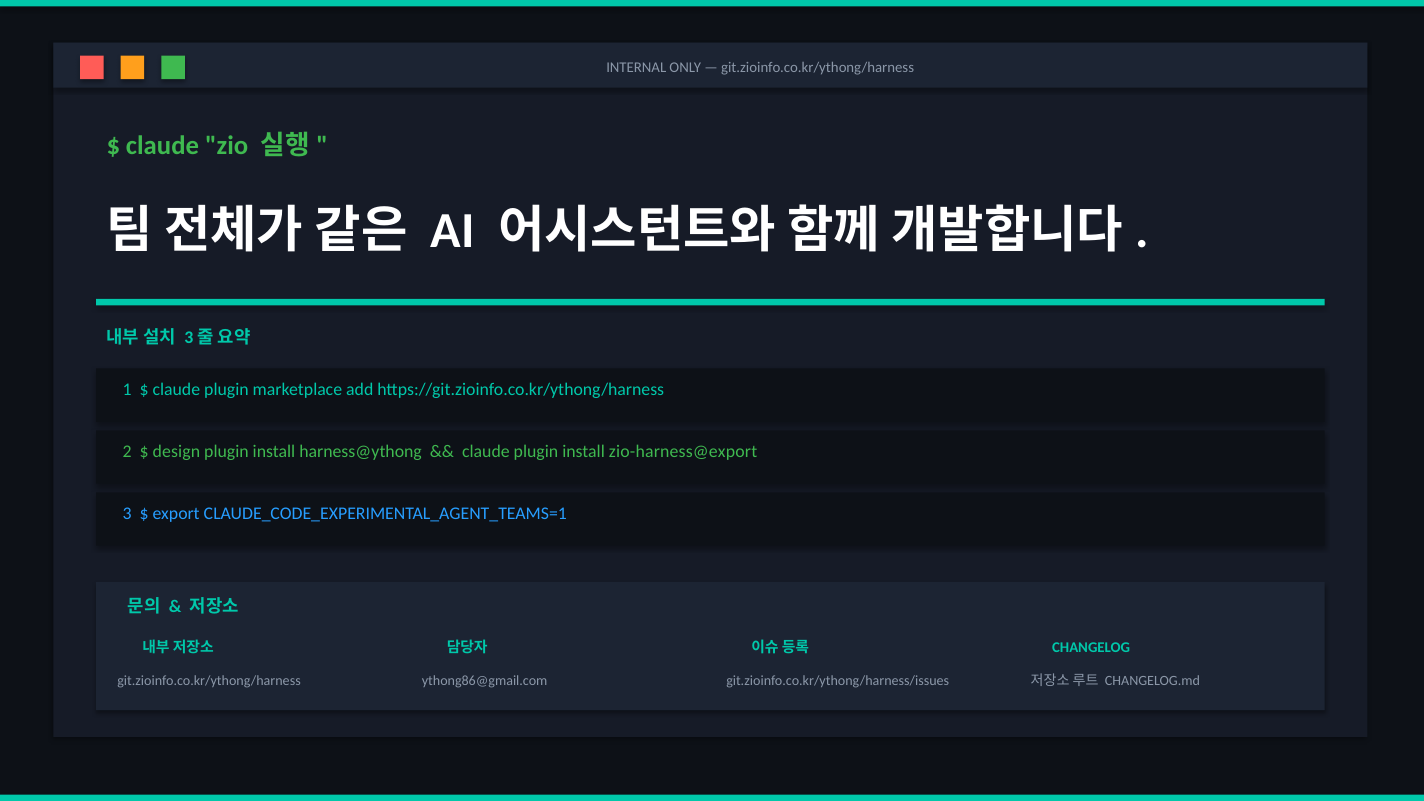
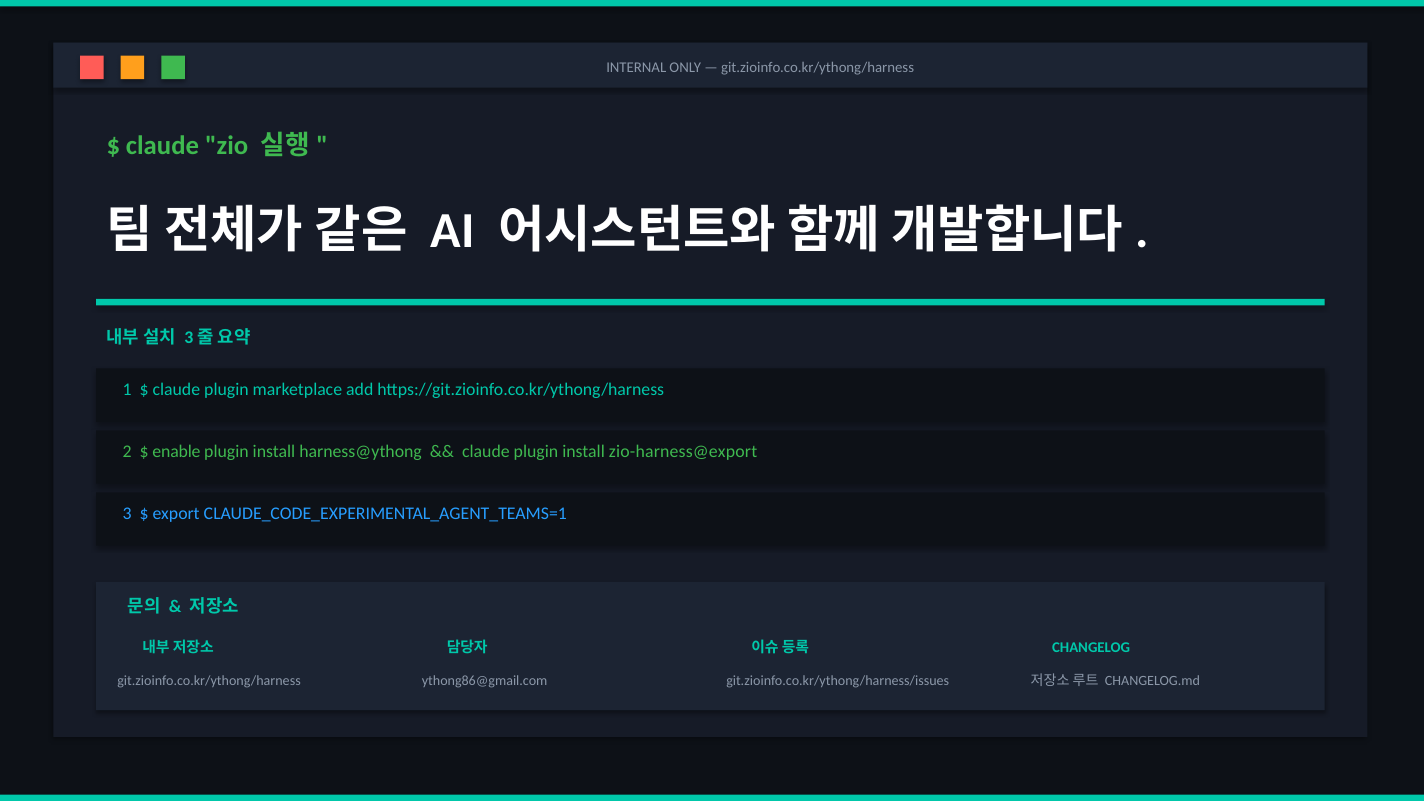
design: design -> enable (177, 452)
